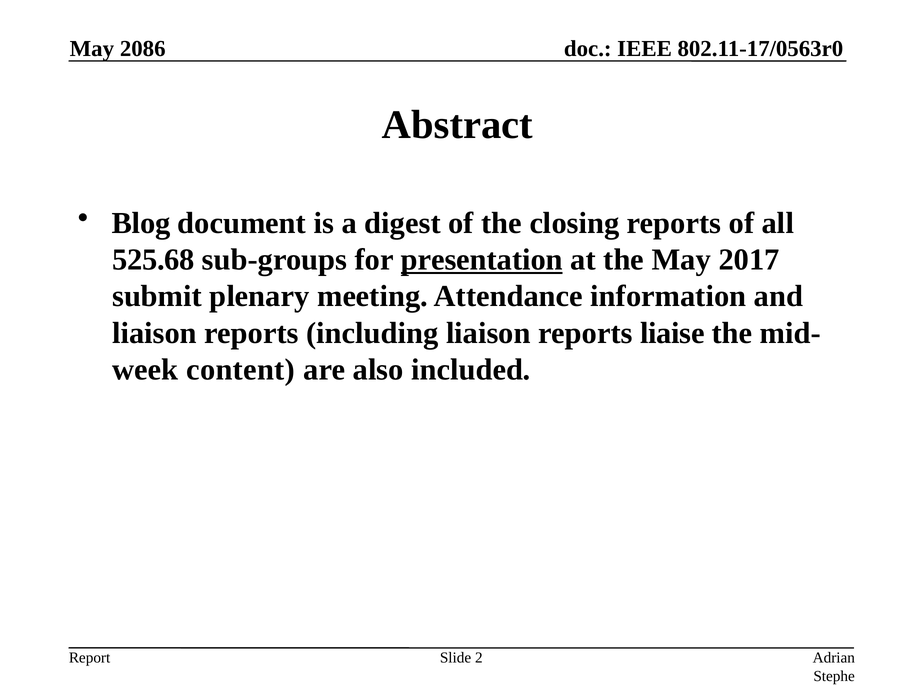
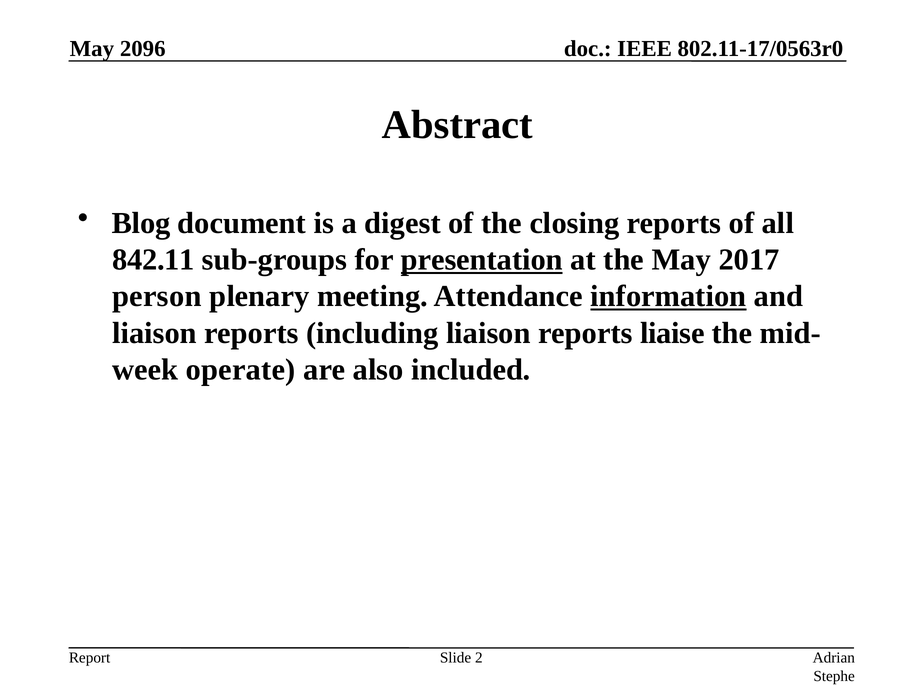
2086: 2086 -> 2096 (143, 49)
525.68: 525.68 -> 842.11 (153, 260)
submit: submit -> person (157, 296)
information underline: none -> present (668, 296)
content: content -> operate (241, 370)
